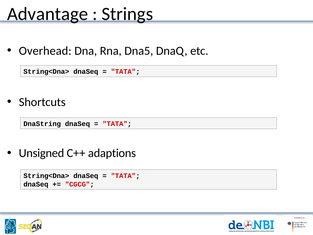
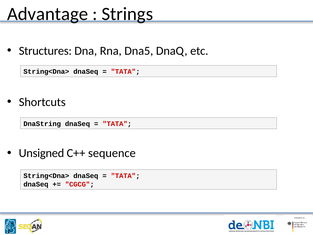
Overhead: Overhead -> Structures (45, 51)
adaptions: adaptions -> sequence (112, 153)
